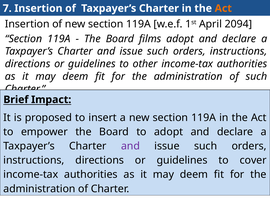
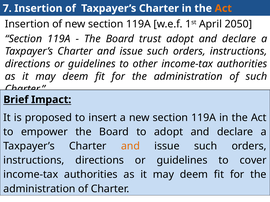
2094: 2094 -> 2050 (238, 24)
films: films -> trust (150, 39)
and colour: purple -> orange (130, 146)
